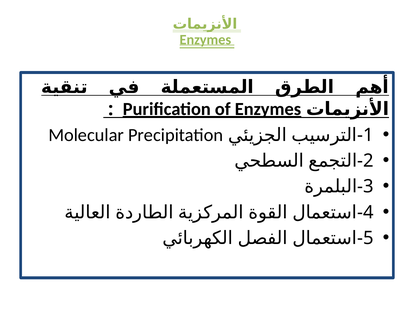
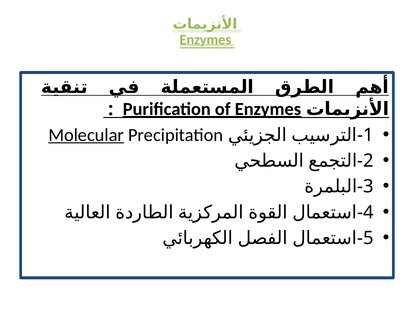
Molecular underline: none -> present (86, 135)
